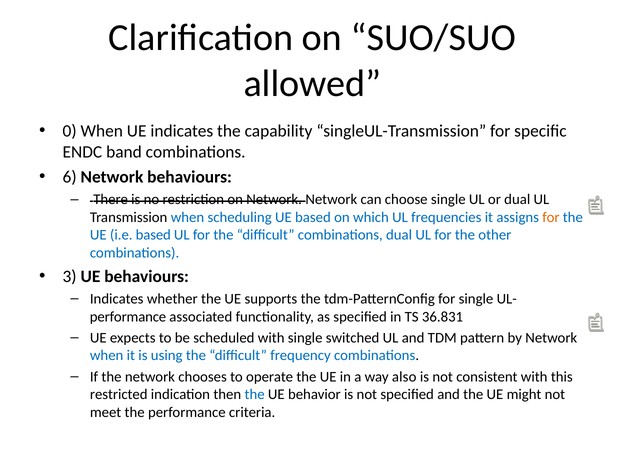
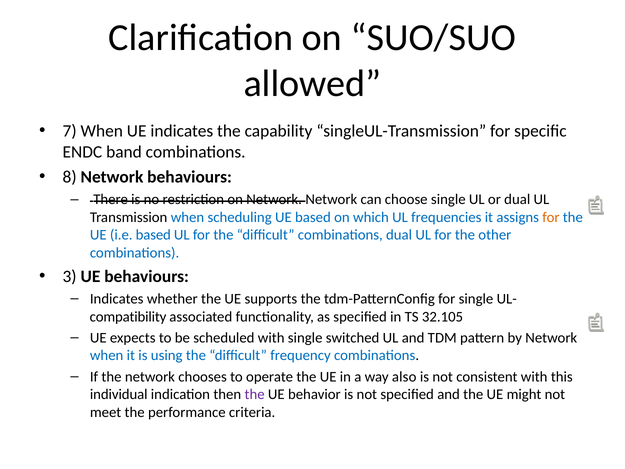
0: 0 -> 7 (70, 131)
6: 6 -> 8 (70, 177)
performance: performance -> compatibility (128, 316)
36.831: 36.831 -> 32.105 (443, 316)
restricted: restricted -> individual (119, 394)
the colour: blue -> purple (255, 394)
